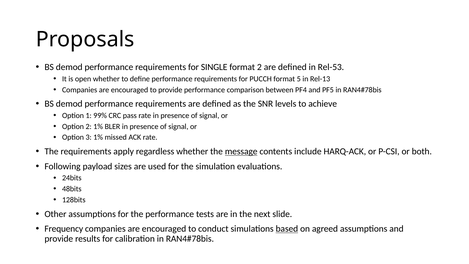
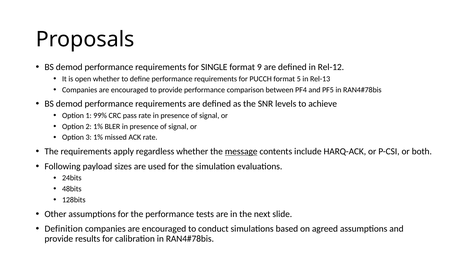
format 2: 2 -> 9 (259, 67)
Rel-53: Rel-53 -> Rel-12 (331, 67)
Frequency: Frequency -> Definition (64, 229)
based underline: present -> none (287, 229)
